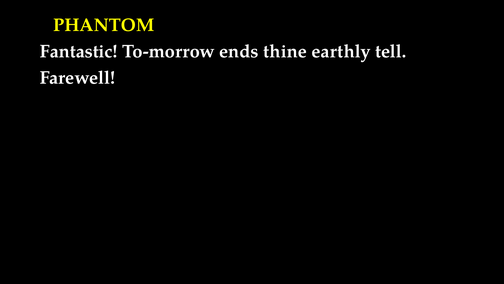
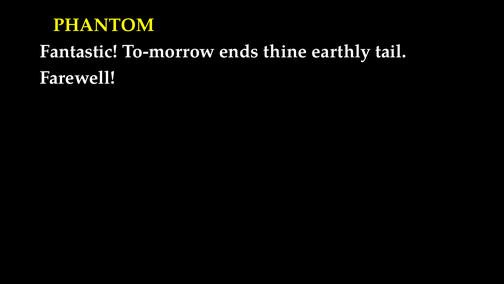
tell: tell -> tail (391, 51)
